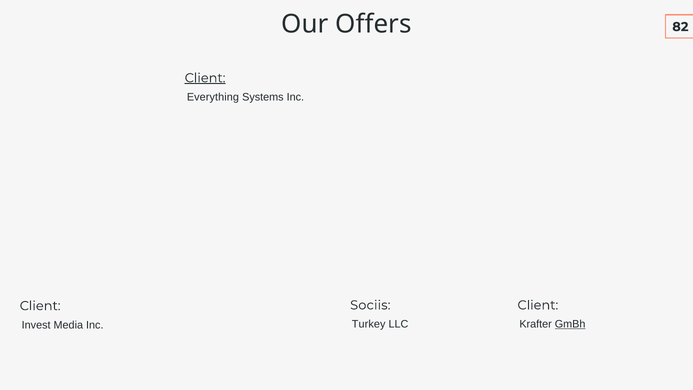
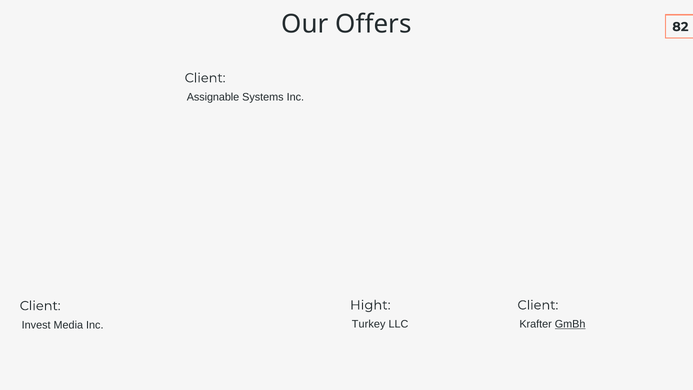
Client underline: present -> none (205, 78)
Everything: Everything -> Assignable (213, 97)
Sociis: Sociis -> Hight (370, 305)
